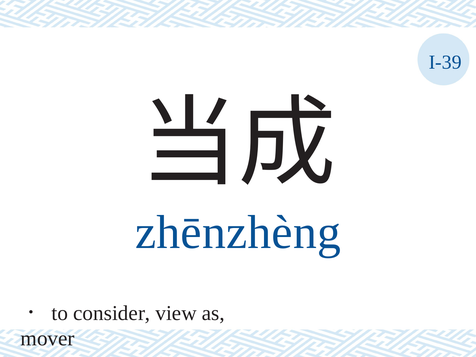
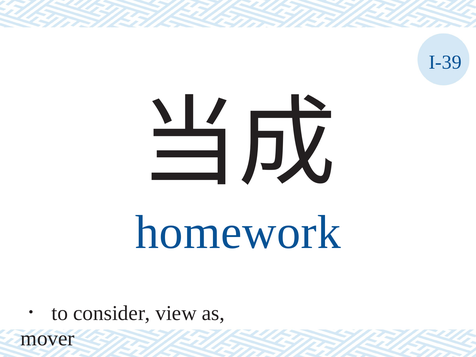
zhēnzhèng: zhēnzhèng -> homework (238, 232)
